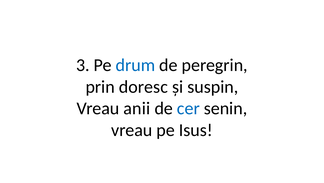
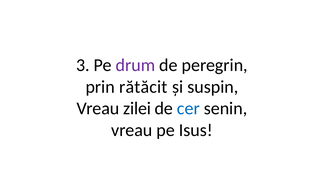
drum colour: blue -> purple (135, 65)
doresc: doresc -> rătăcit (143, 86)
anii: anii -> zilei (137, 108)
